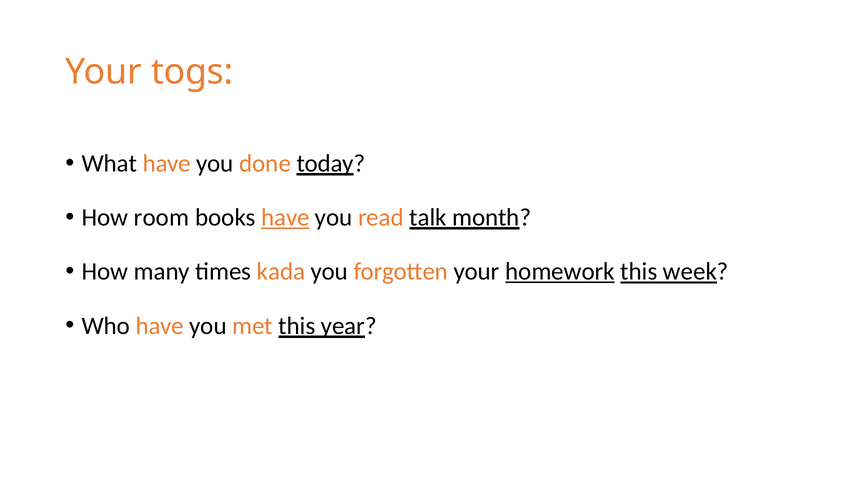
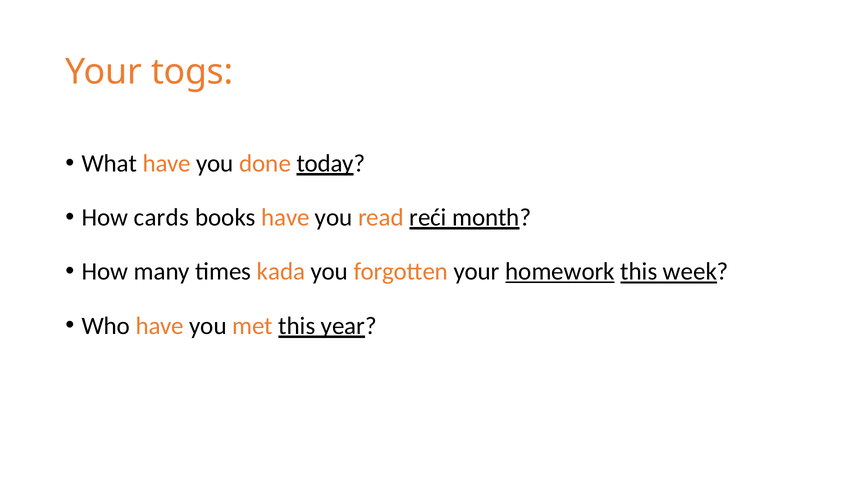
room: room -> cards (161, 217)
have underline: present -> none (285, 217)
talk: talk -> reći (428, 217)
